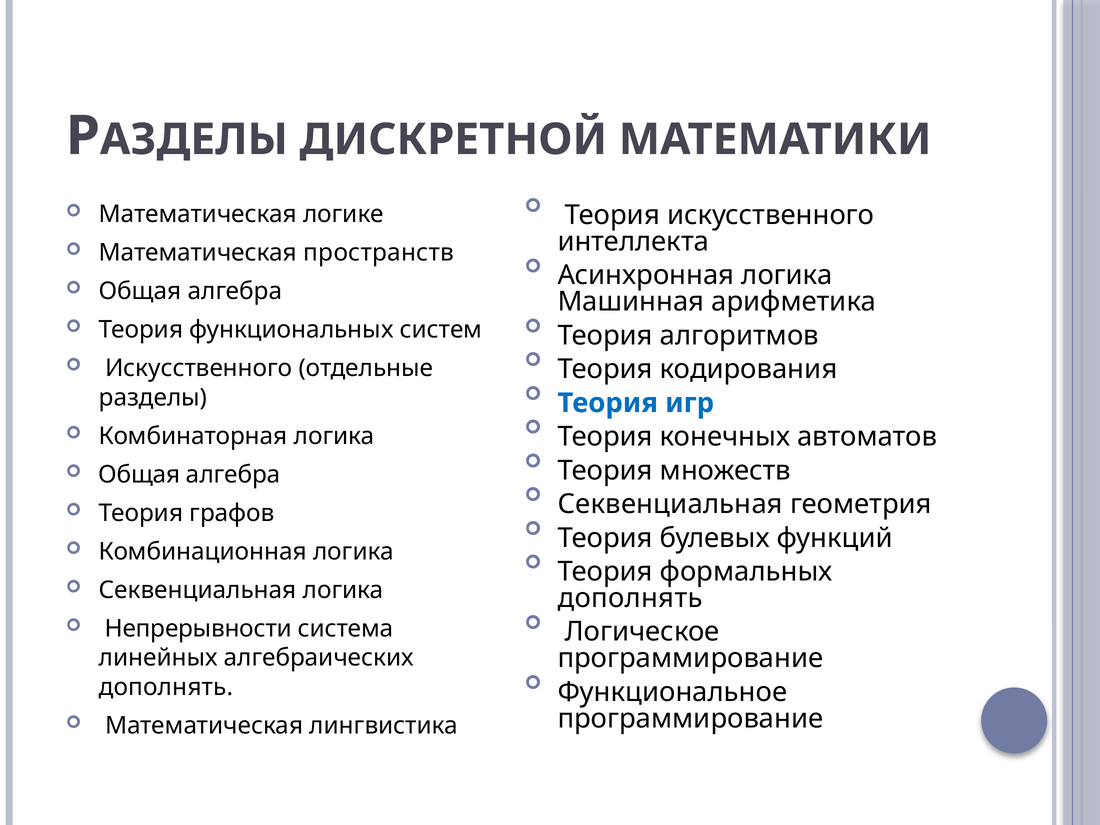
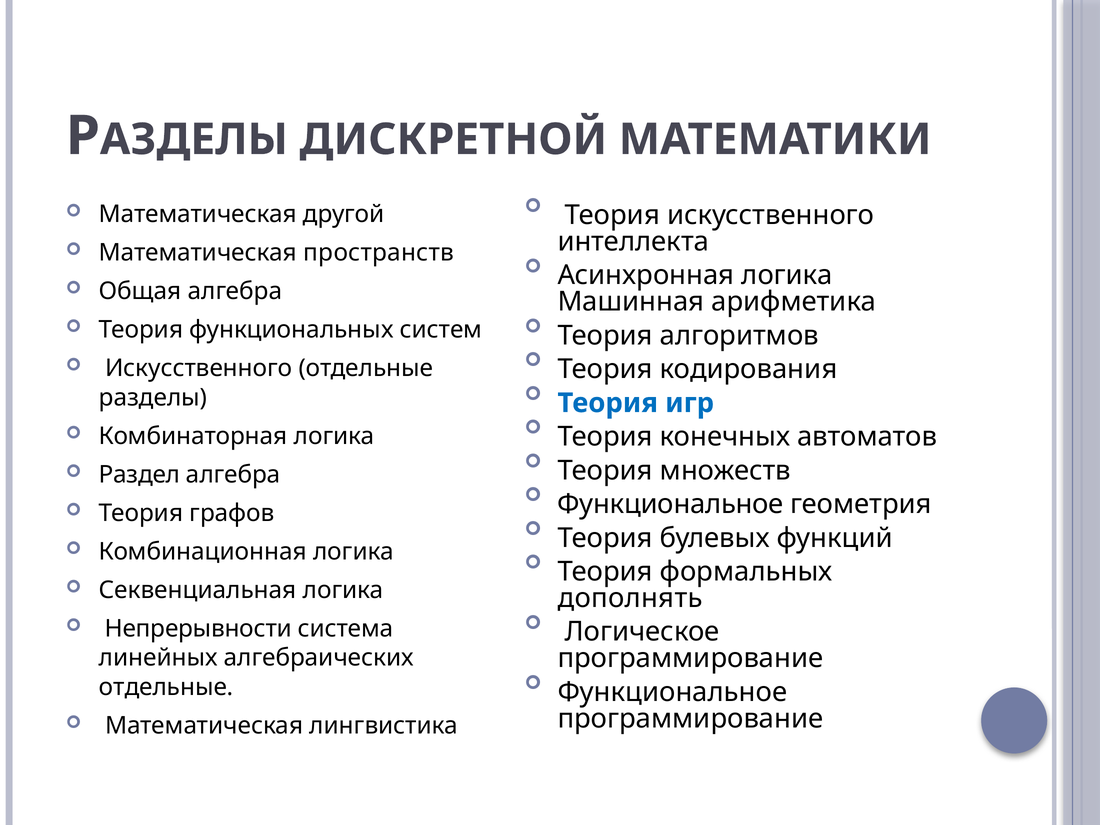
логике: логике -> другой (344, 214)
Общая: Общая -> Раздел (139, 475)
Секвенциальная: Секвенциальная -> Функциональное (670, 504)
дополнять: дополнять -> отдельные (166, 687)
